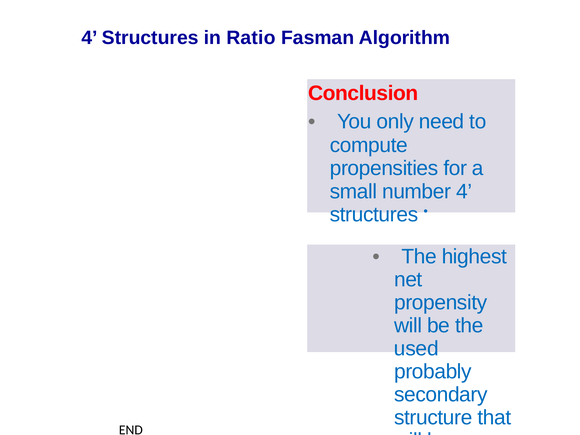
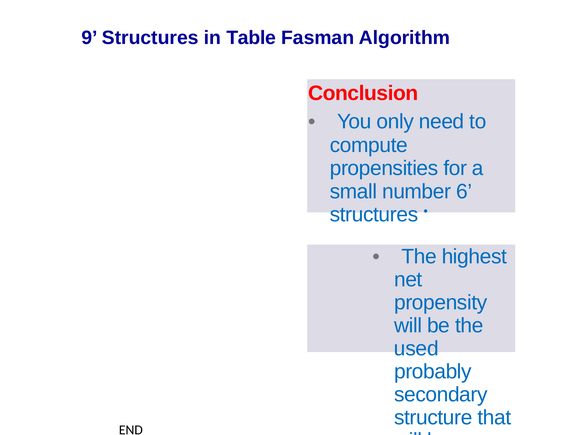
4: 4 -> 9 (90, 38)
Ratio: Ratio -> Table (251, 38)
number 4: 4 -> 6 (464, 191)
